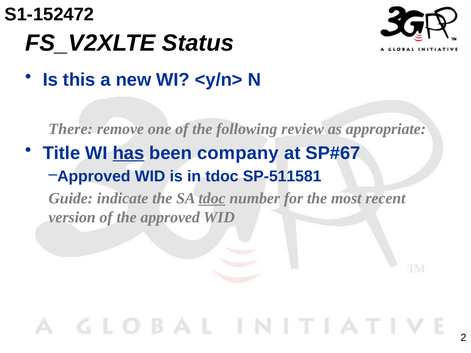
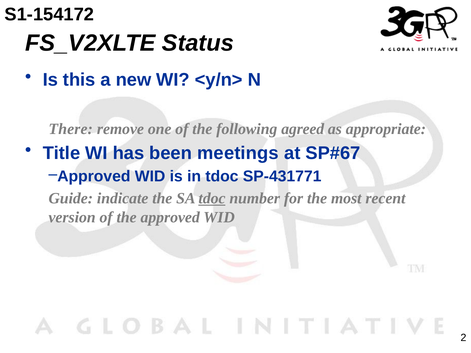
S1-152472: S1-152472 -> S1-154172 (49, 15)
review: review -> agreed (303, 129)
has underline: present -> none (128, 153)
company: company -> meetings (238, 153)
SP-511581: SP-511581 -> SP-431771 (282, 177)
